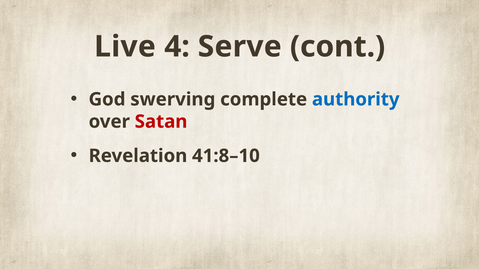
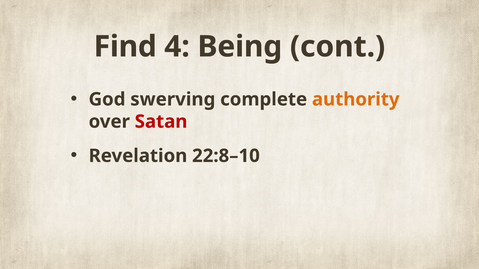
Live: Live -> Find (125, 47)
Serve: Serve -> Being (240, 47)
authority colour: blue -> orange (356, 99)
41:8–10: 41:8–10 -> 22:8–10 (226, 156)
